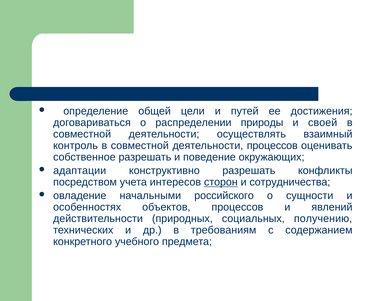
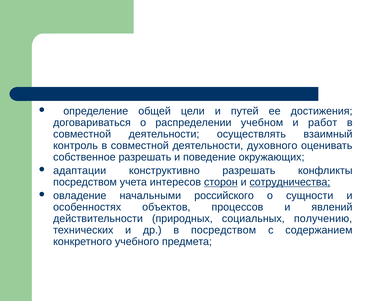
природы: природы -> учебном (262, 123)
своей: своей -> работ (323, 123)
деятельности процессов: процессов -> духовного (272, 146)
сотрудничества underline: none -> present (290, 182)
в требованиям: требованиям -> посредством (224, 230)
